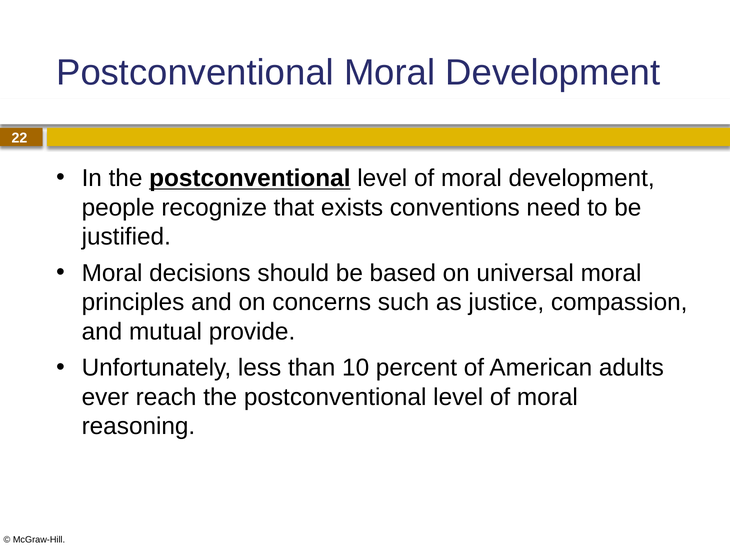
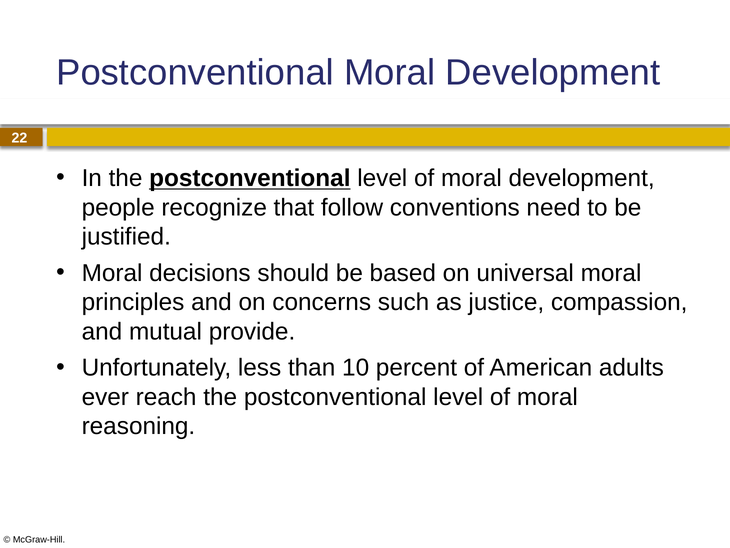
exists: exists -> follow (352, 207)
